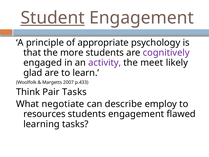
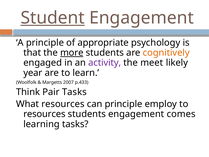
more underline: none -> present (72, 53)
cognitively colour: purple -> orange (166, 53)
glad: glad -> year (33, 73)
What negotiate: negotiate -> resources (63, 104)
can describe: describe -> principle (124, 104)
flawed: flawed -> comes (181, 114)
